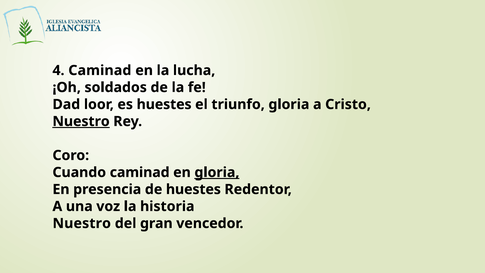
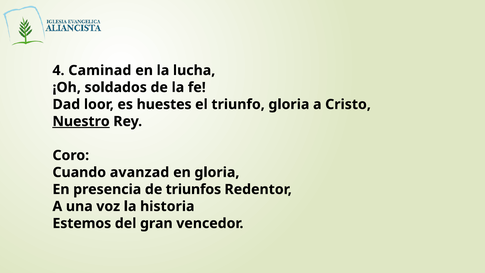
Cuando caminad: caminad -> avanzad (140, 172)
gloria underline: present -> none (217, 172)
de huestes: huestes -> triunfos (193, 189)
Nuestro: Nuestro -> Estemos (82, 223)
